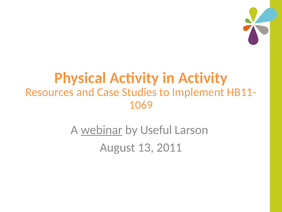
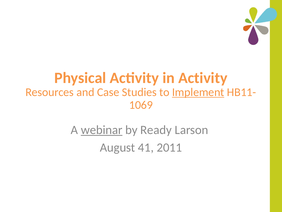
Implement underline: none -> present (198, 92)
Useful: Useful -> Ready (156, 130)
13: 13 -> 41 (146, 147)
